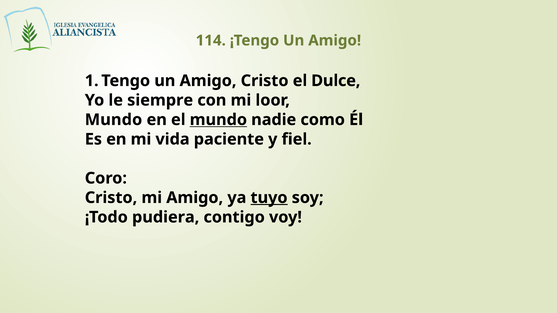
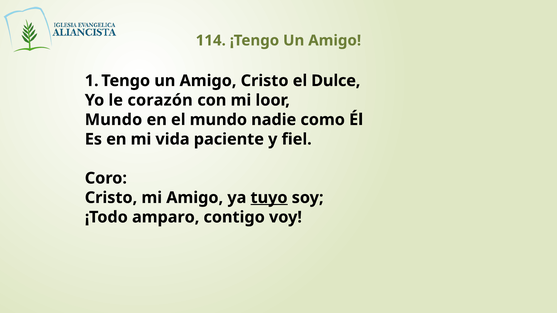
siempre: siempre -> corazón (160, 100)
mundo underline: present -> none (218, 120)
pudiera: pudiera -> amparo (166, 217)
